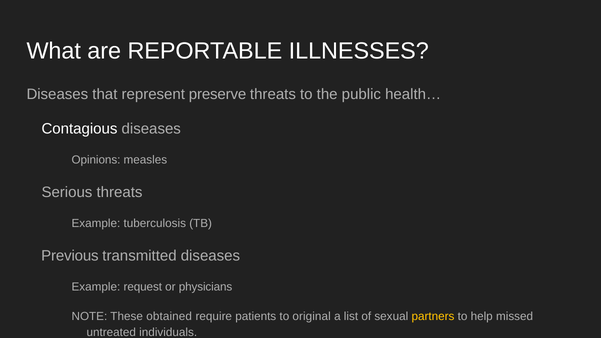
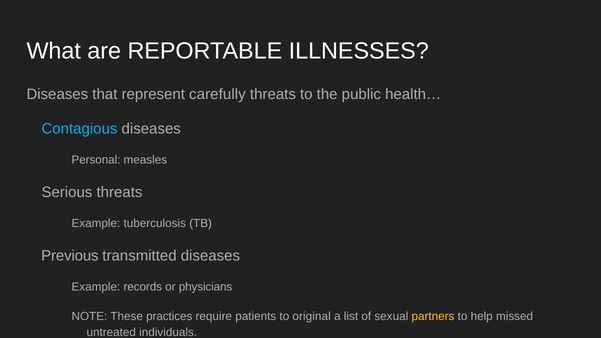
preserve: preserve -> carefully (217, 95)
Contagious colour: white -> light blue (79, 129)
Opinions: Opinions -> Personal (96, 160)
request: request -> records (143, 287)
obtained: obtained -> practices (169, 316)
